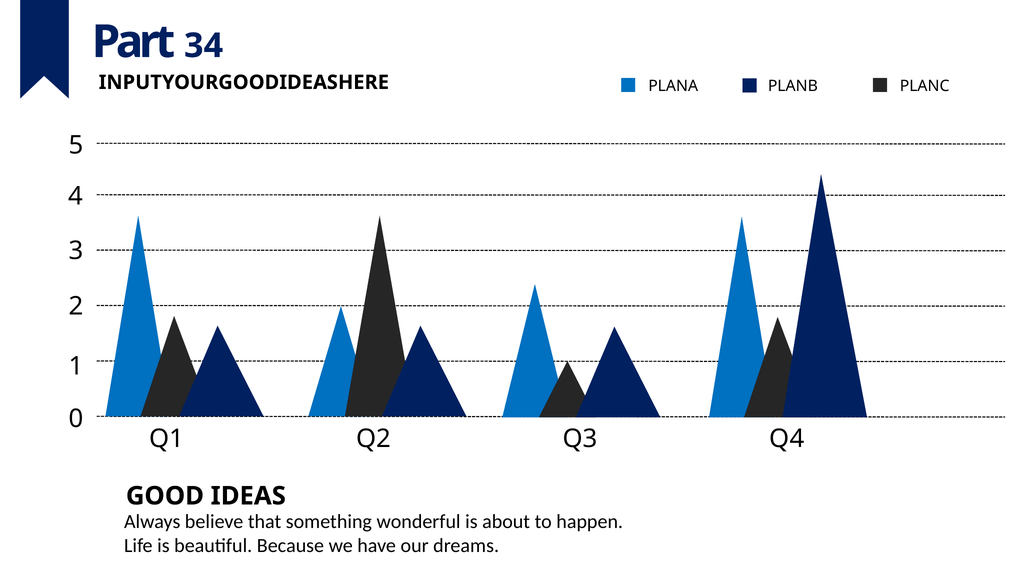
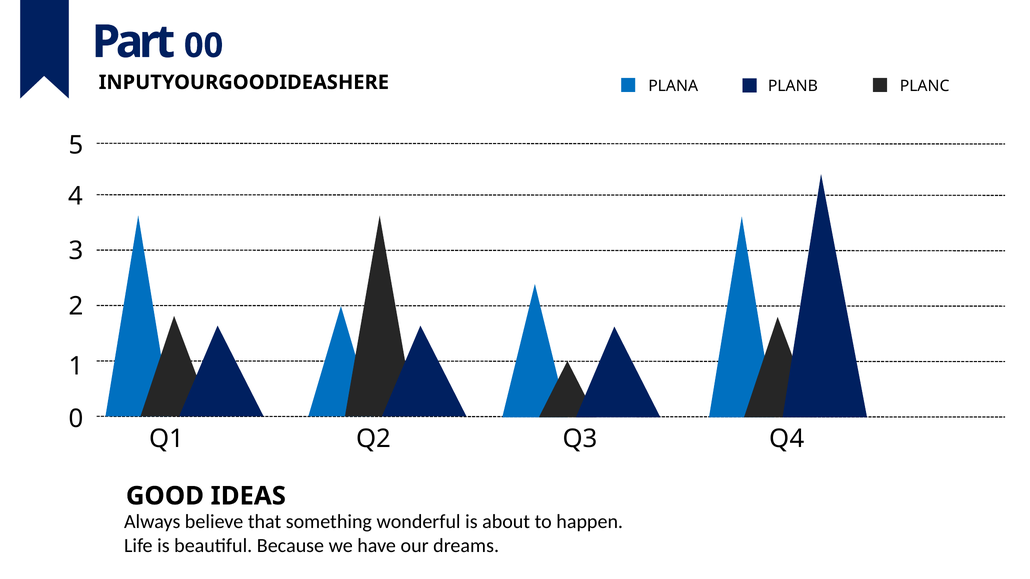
34: 34 -> 00 (204, 46)
